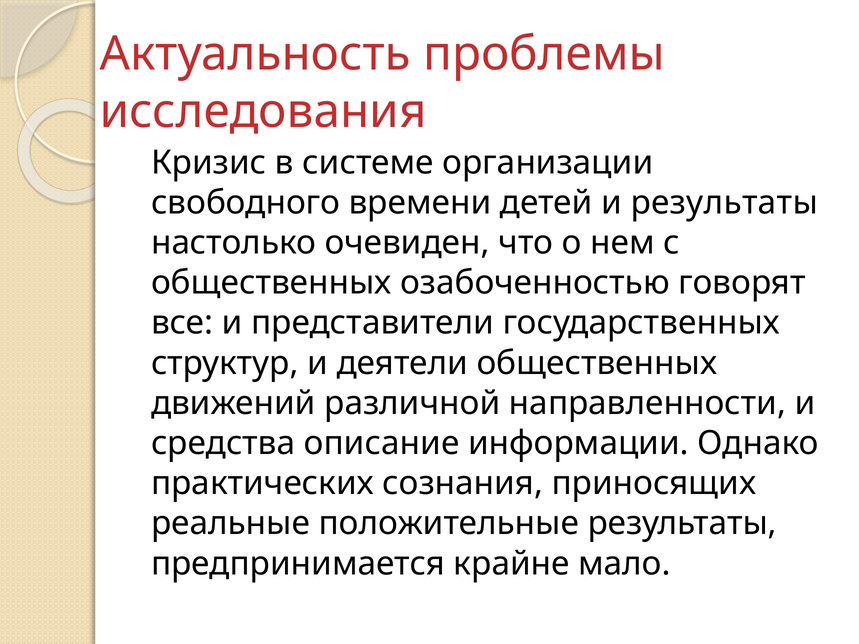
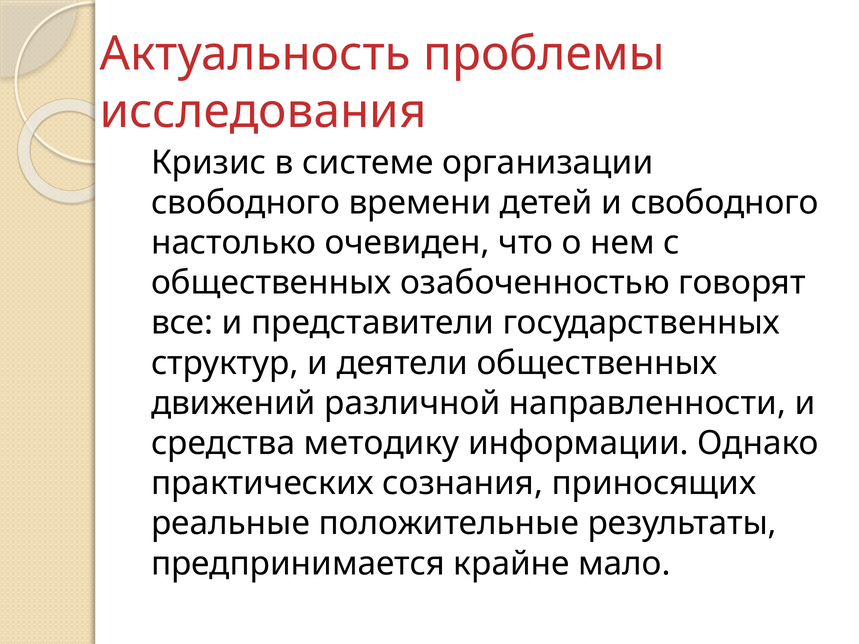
и результаты: результаты -> свободного (724, 203)
описание: описание -> методику (382, 443)
